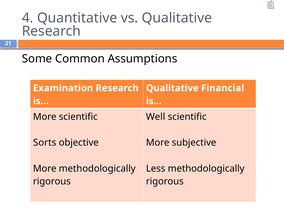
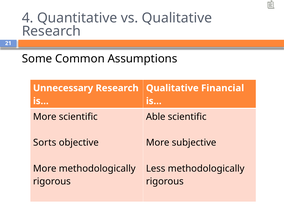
Examination: Examination -> Unnecessary (63, 88)
Well: Well -> Able (156, 117)
